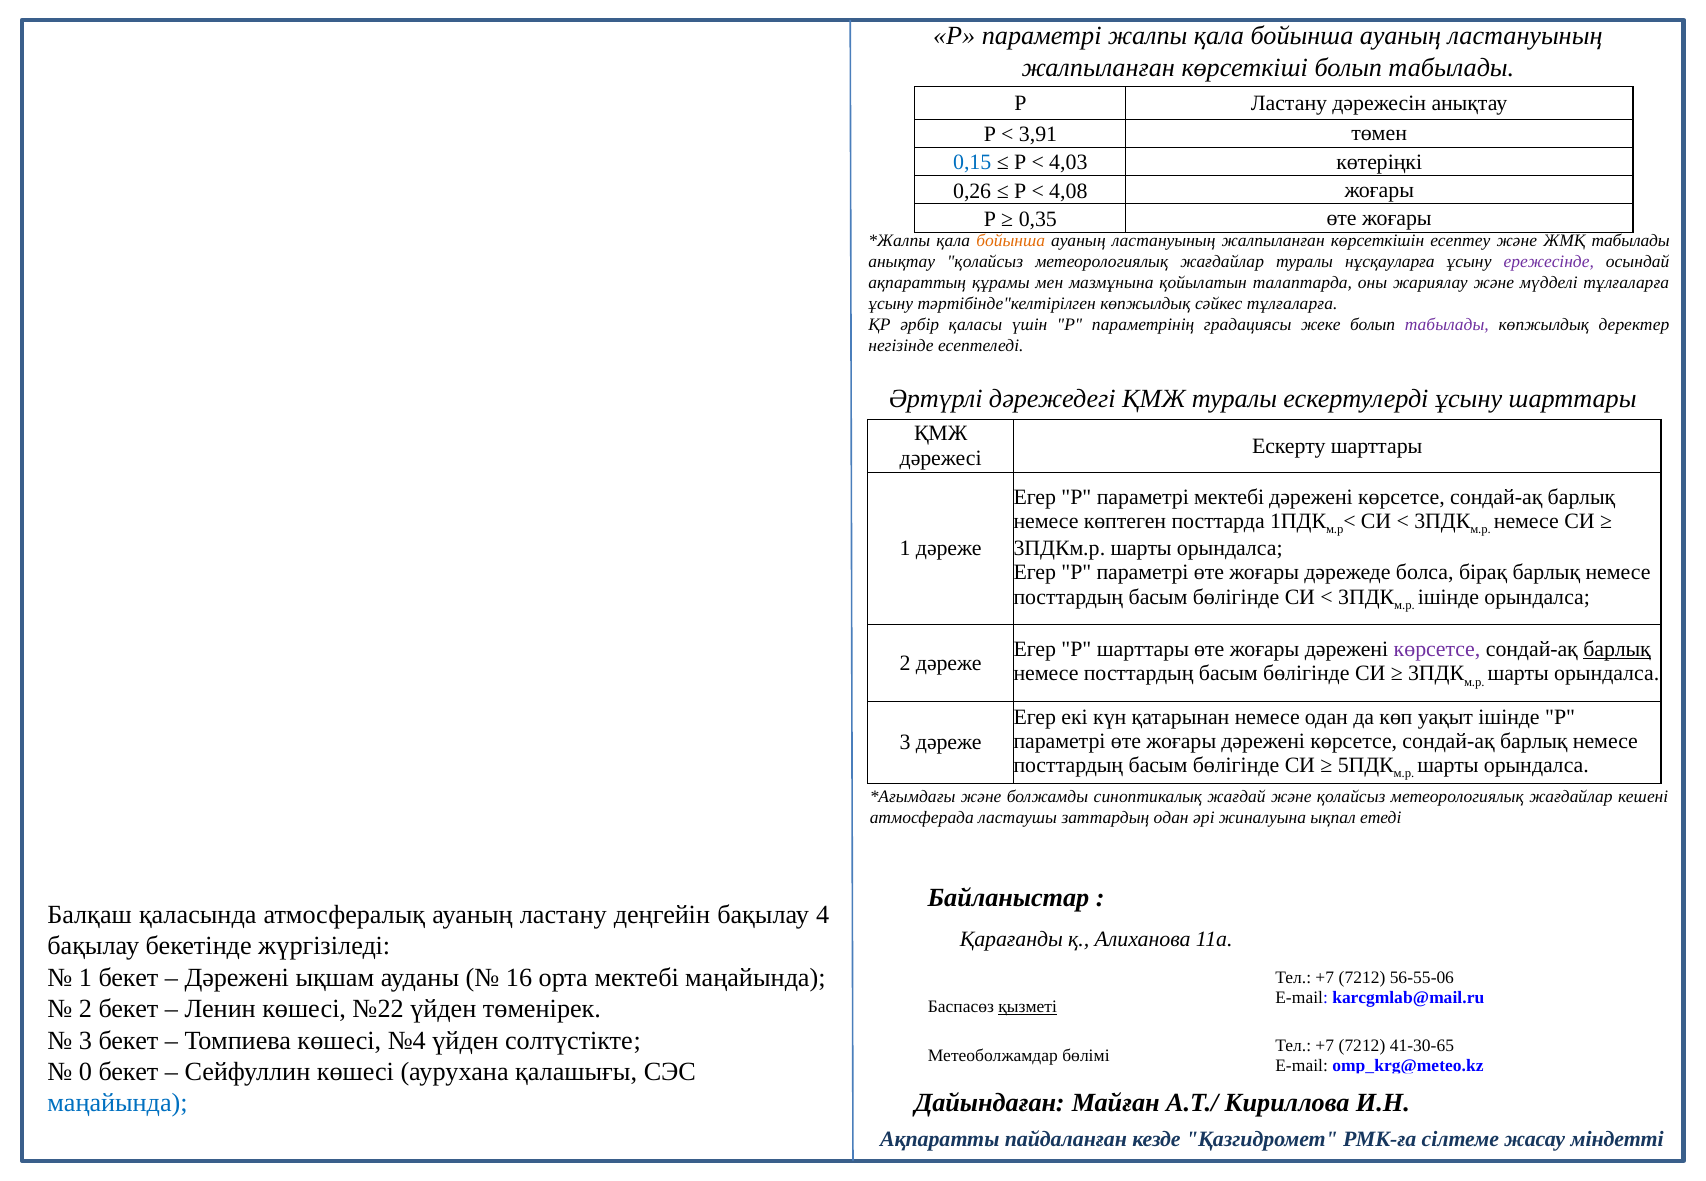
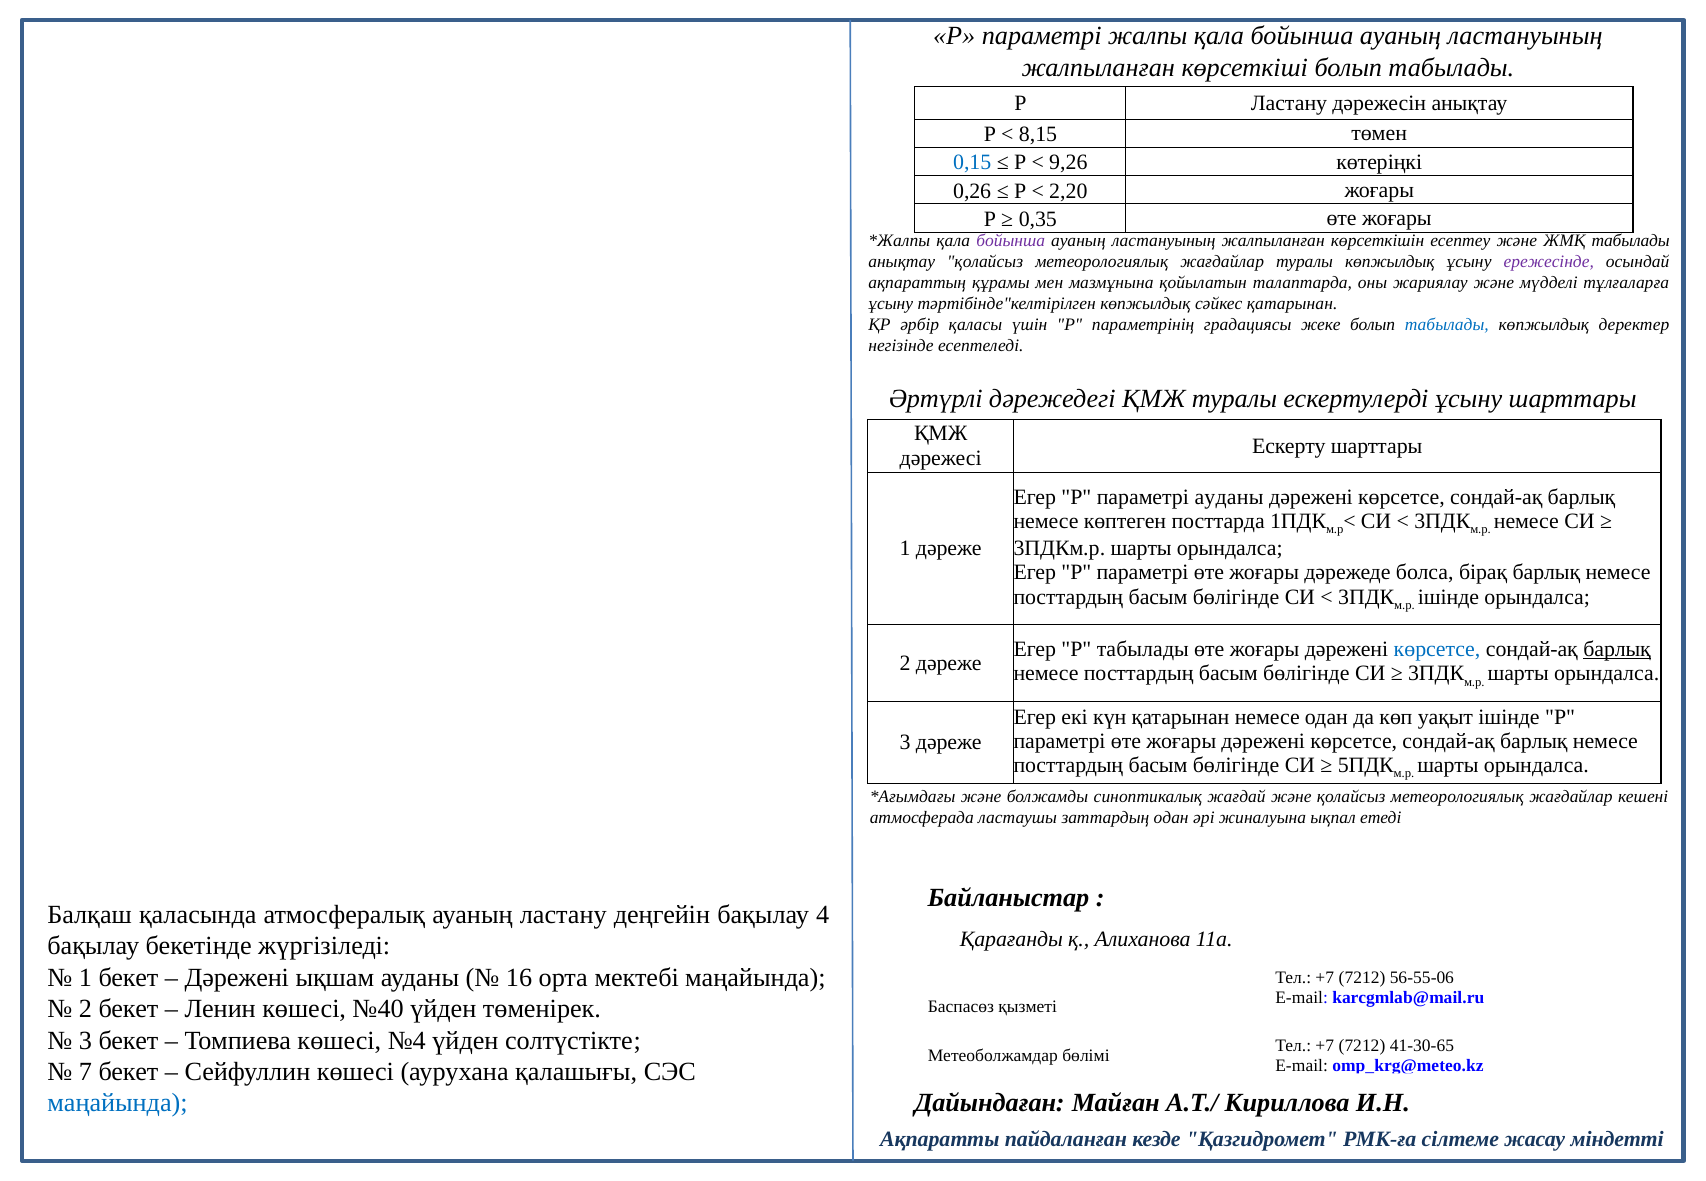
3,91: 3,91 -> 8,15 (1038, 135)
4,03: 4,03 -> 9,26 (1068, 163)
4,08: 4,08 -> 2,20 (1068, 191)
бойынша colour: orange -> purple (1011, 241)
туралы нұсқауларға: нұсқауларға -> көпжылдық (1390, 262)
сәйкес тұлғаларға: тұлғаларға -> қатарынан (1292, 304)
табылады colour: purple -> blue (1447, 325)
параметрі мектебі: мектебі -> ауданы (1229, 497)
Р шарттары: шарттары -> табылады (1143, 649)
көрсетсе colour: purple -> blue (1437, 649)
№22: №22 -> №40 (378, 1009)
қызметі underline: present -> none (1028, 1007)
0: 0 -> 7 (85, 1072)
